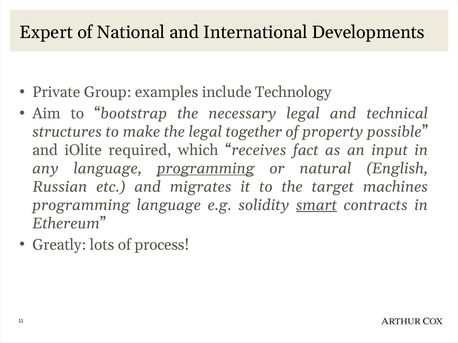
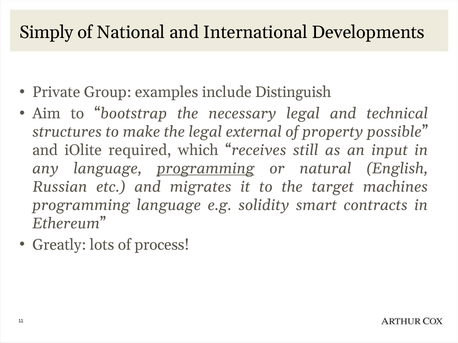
Expert: Expert -> Simply (46, 32)
Technology: Technology -> Distinguish (293, 92)
together: together -> external (254, 132)
fact: fact -> still (306, 150)
smart underline: present -> none (316, 205)
